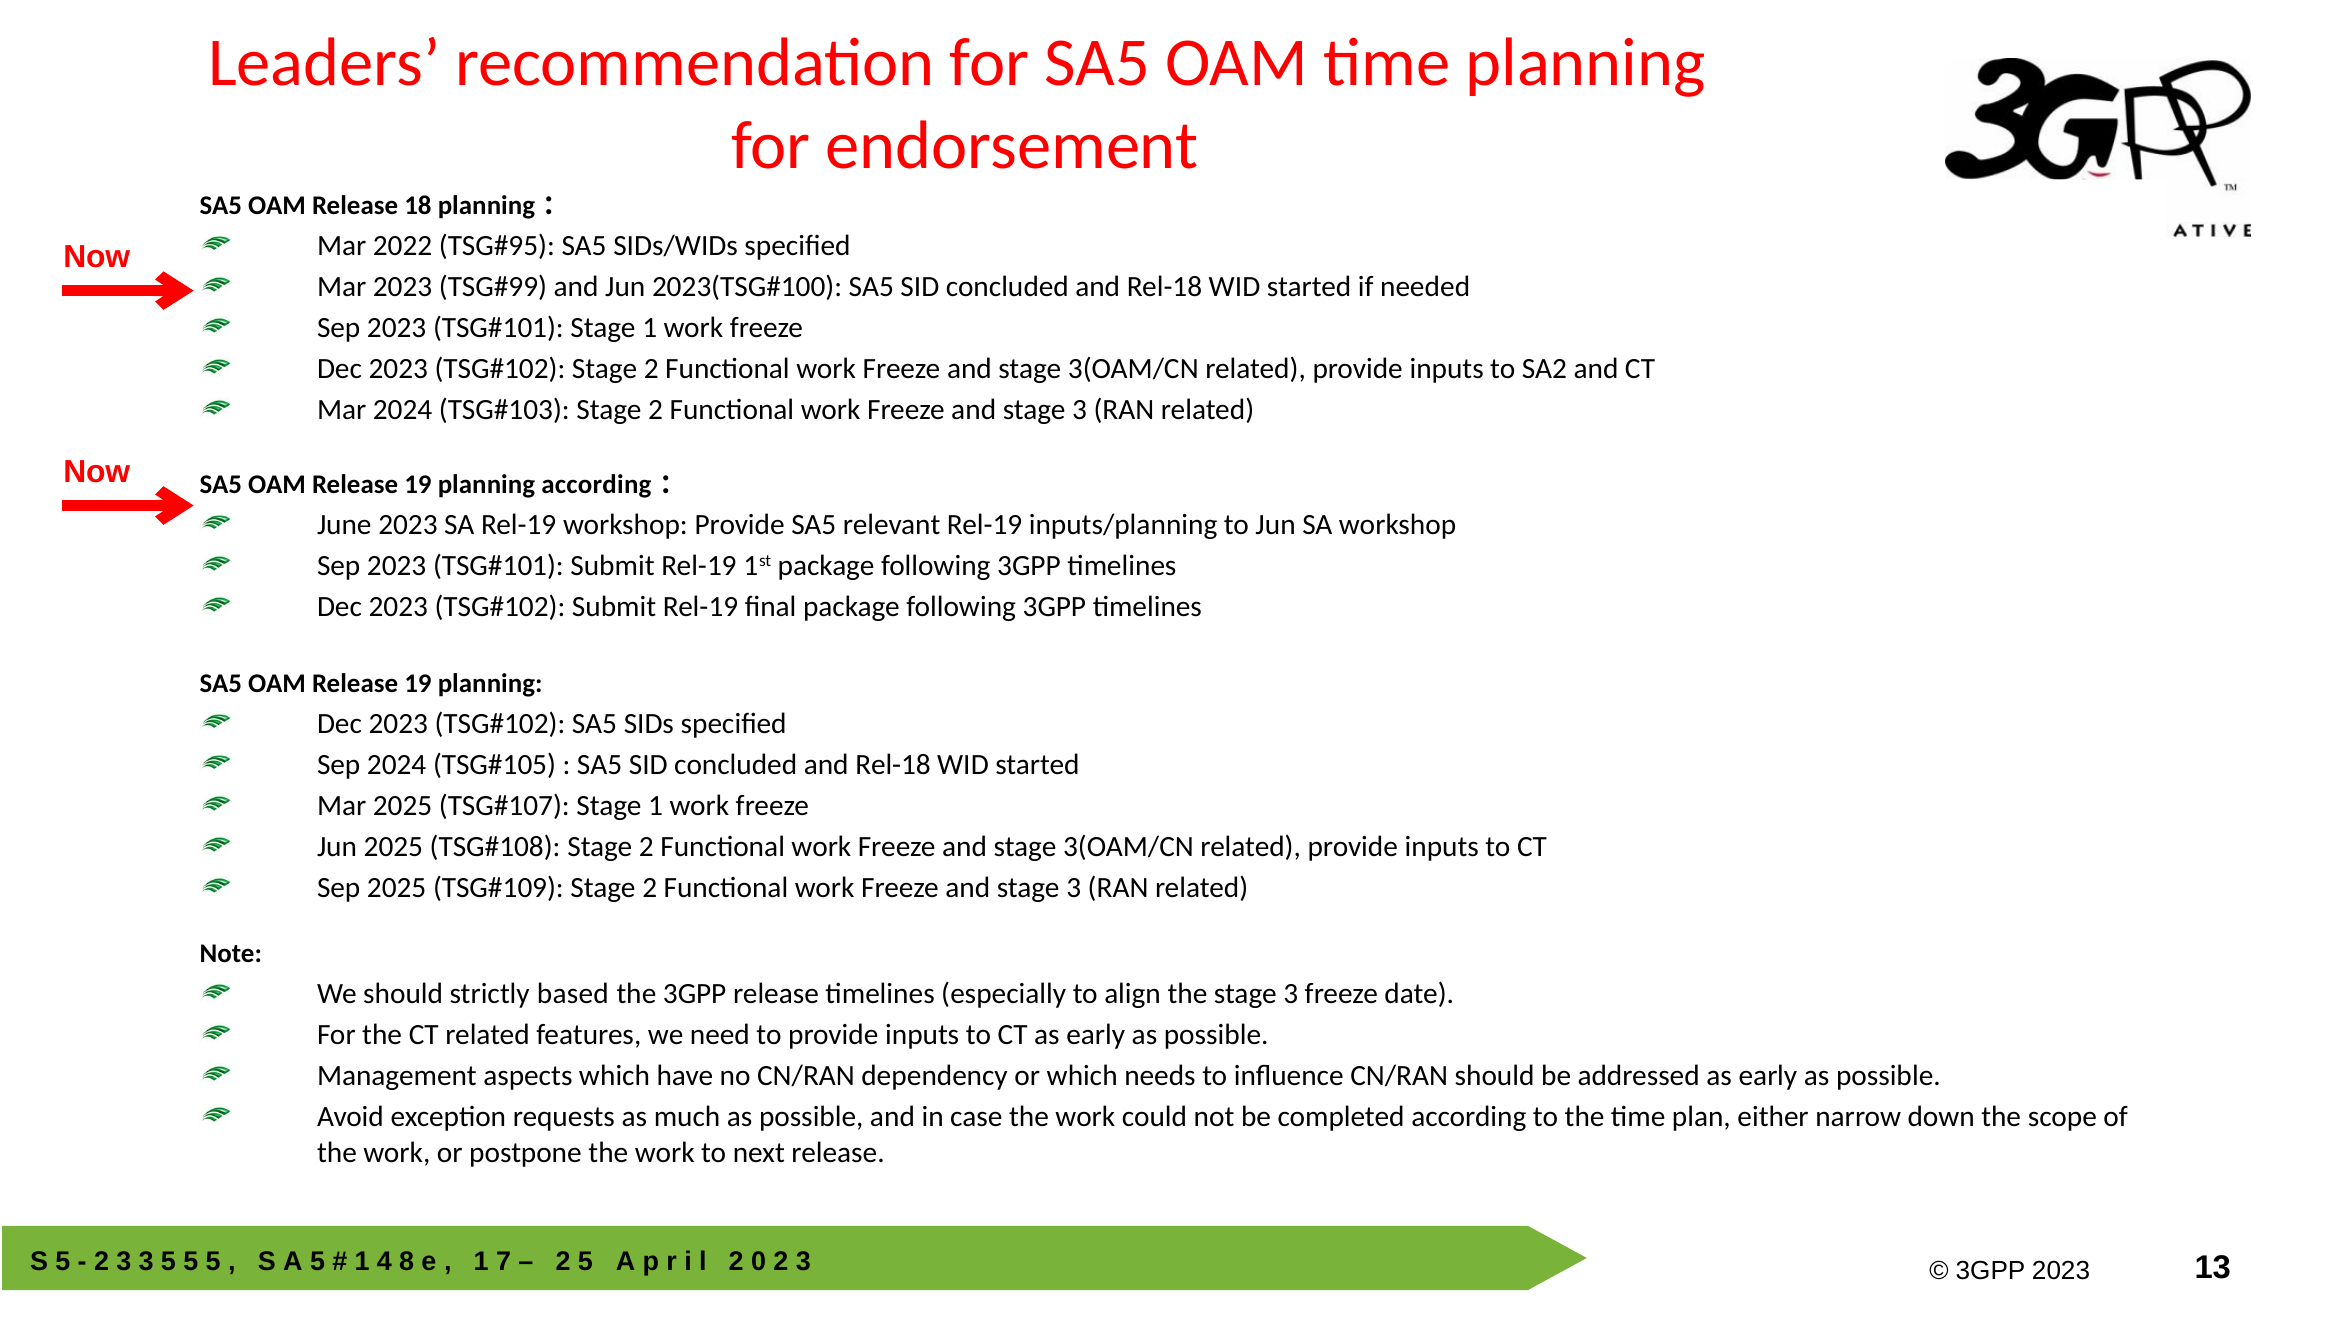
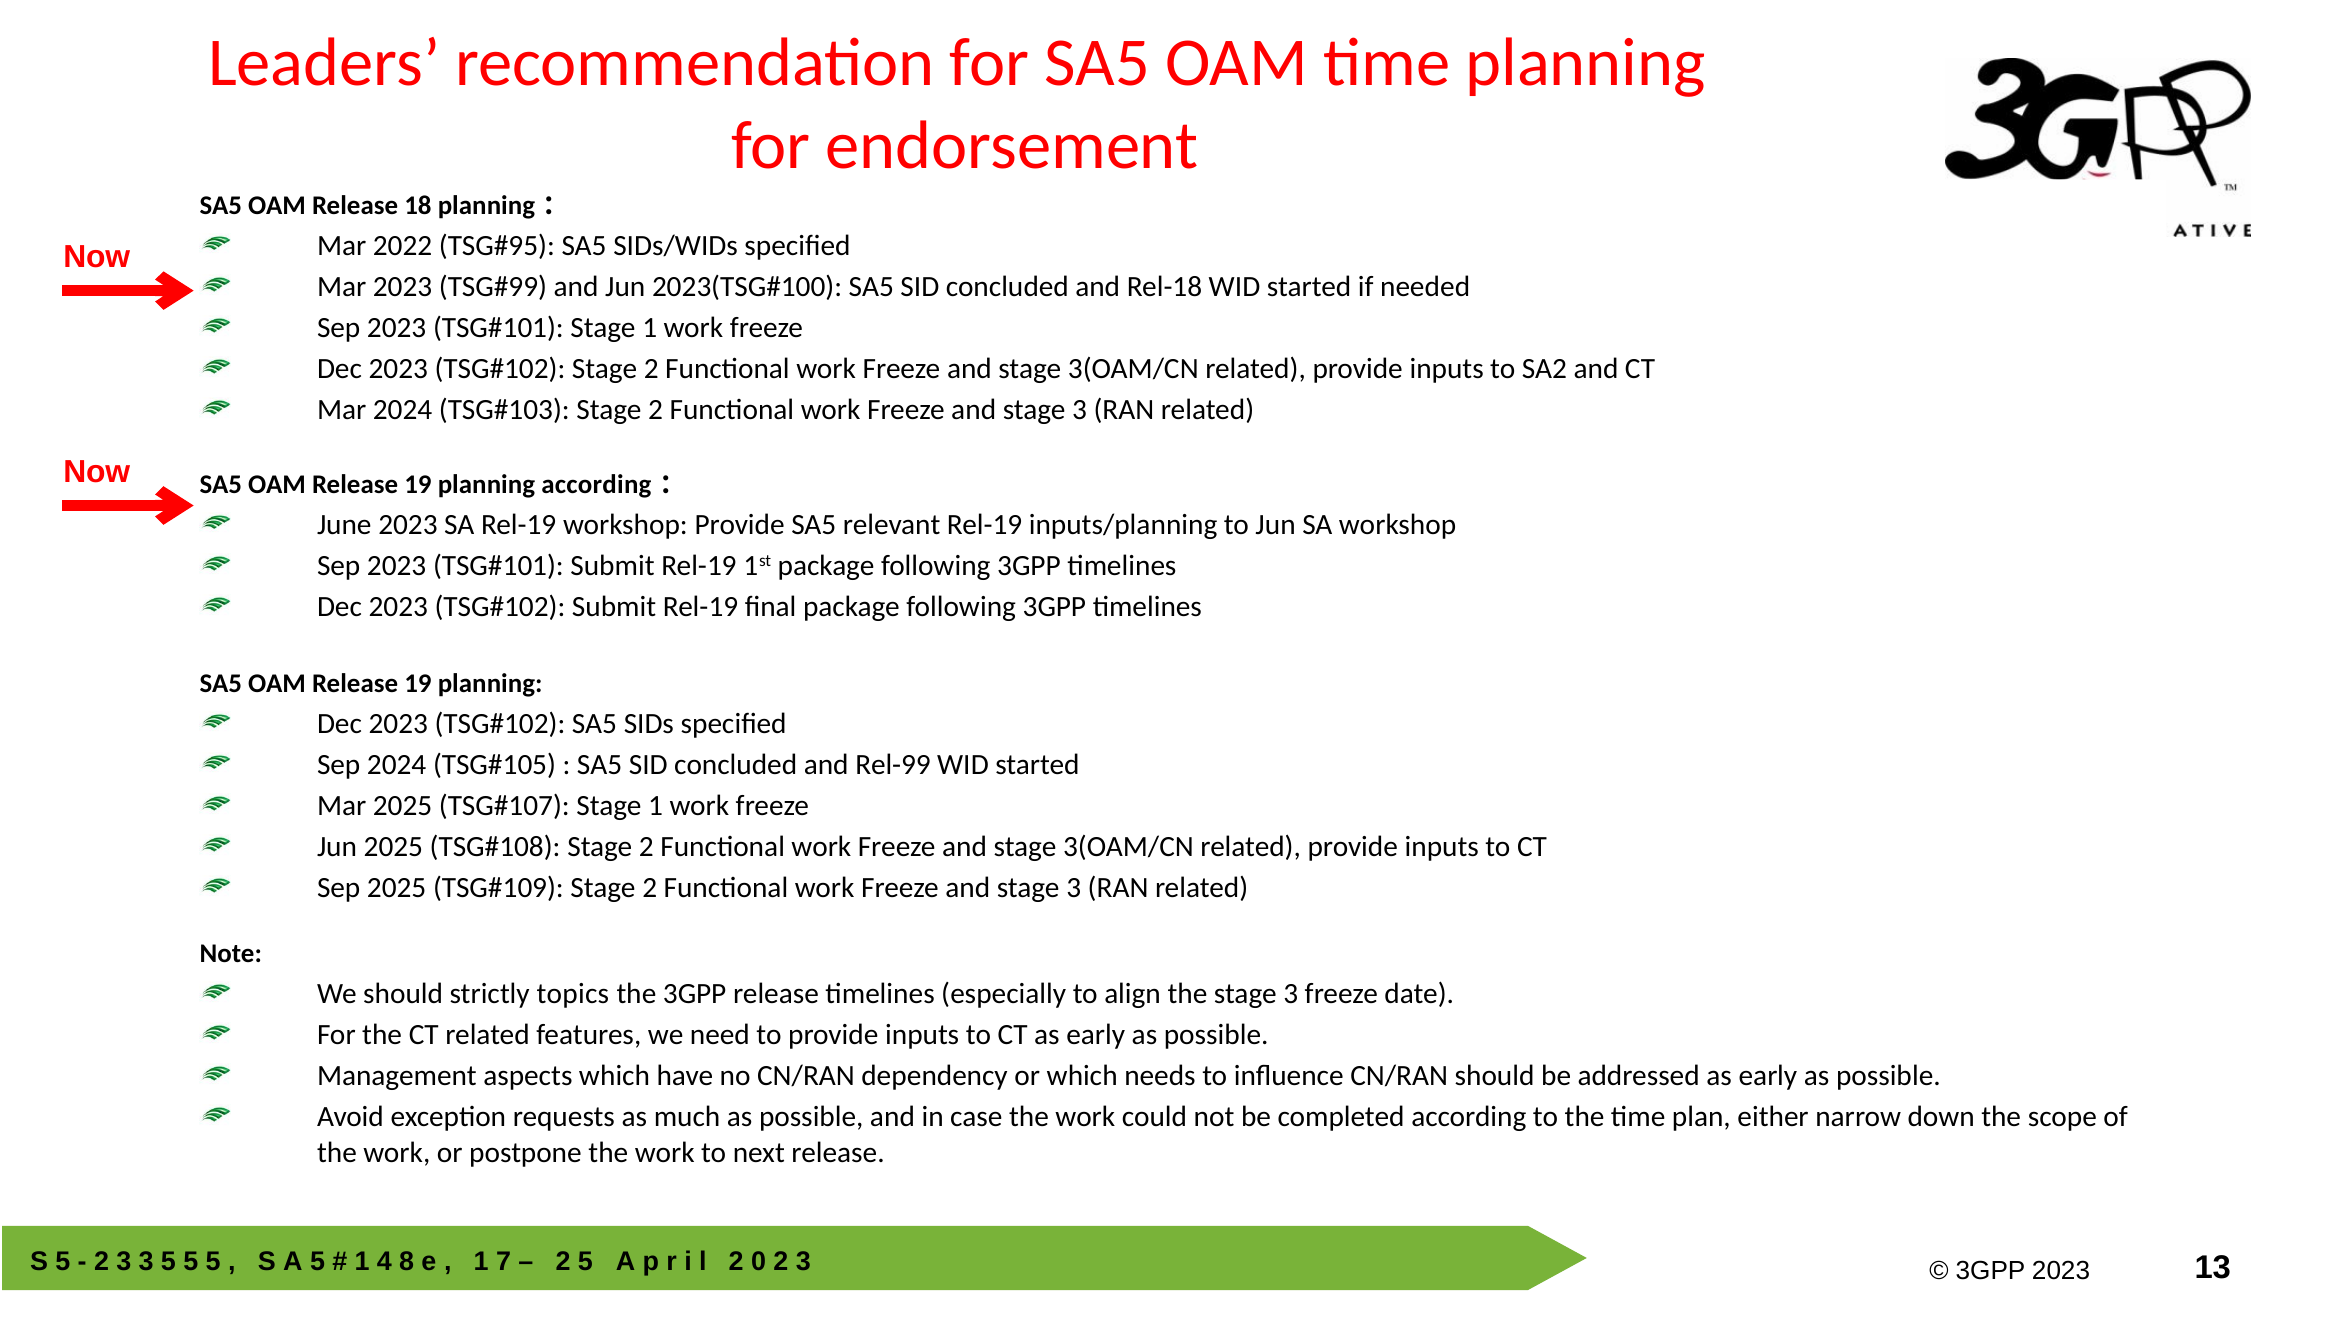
Rel-18: Rel-18 -> Rel-99 (893, 765)
based: based -> topics (573, 994)
